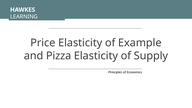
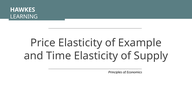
Pizza: Pizza -> Time (59, 56)
